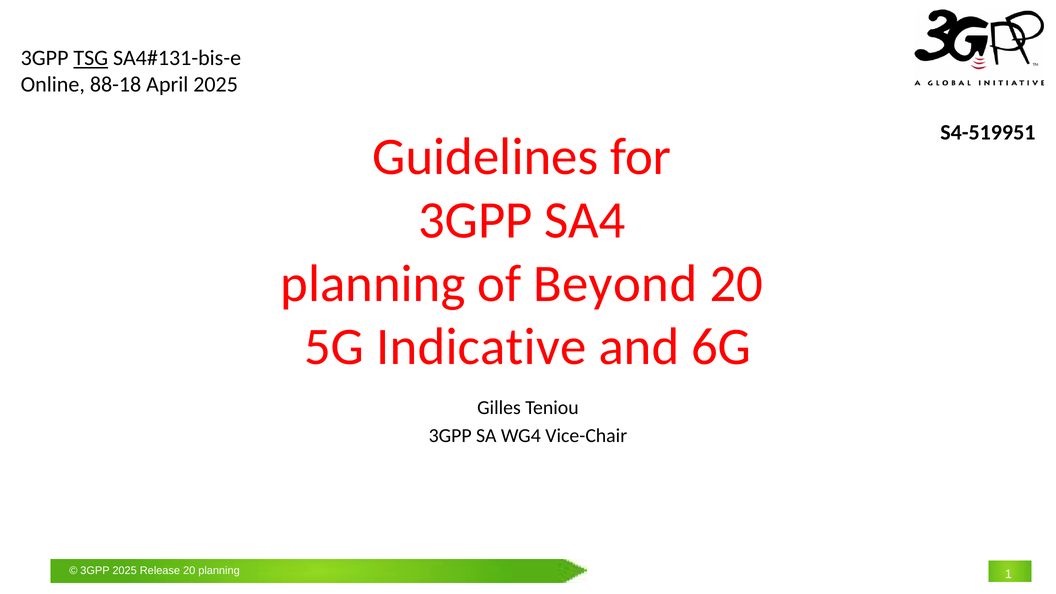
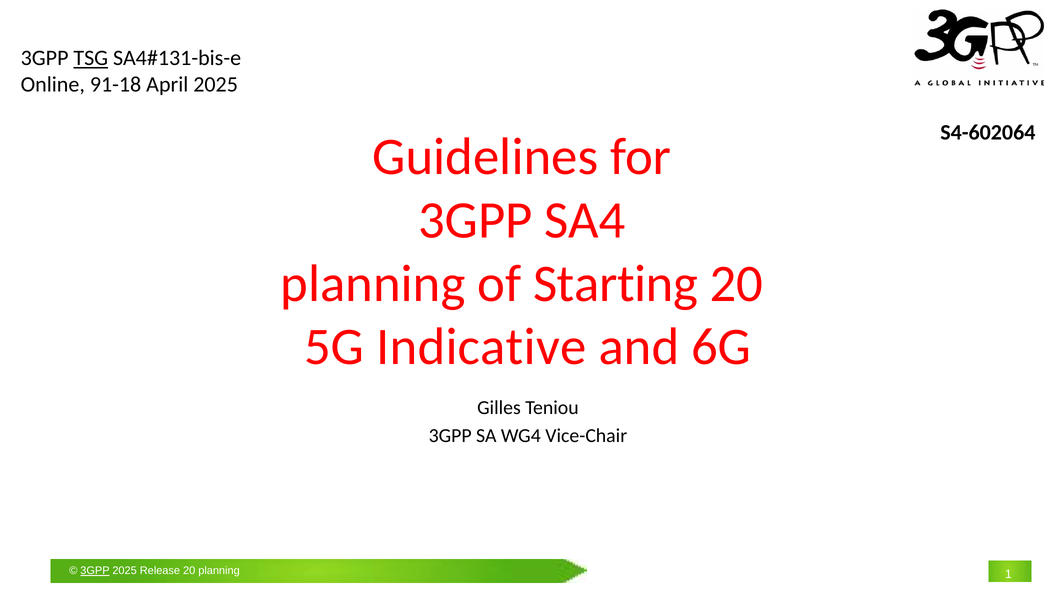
88-18: 88-18 -> 91-18 (116, 85)
S4-519951: S4-519951 -> S4-602064 (988, 132)
Beyond: Beyond -> Starting (616, 284)
3GPP underline: none -> present (95, 571)
